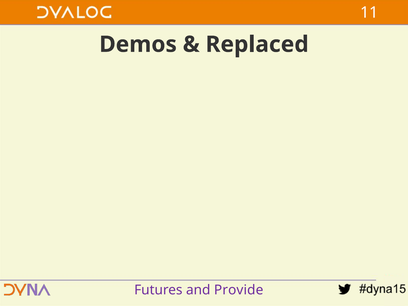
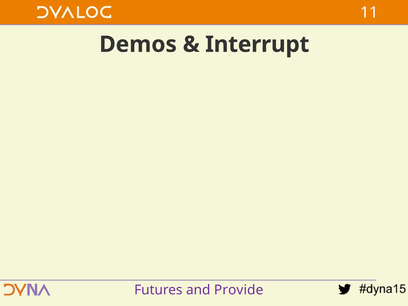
Replaced: Replaced -> Interrupt (257, 44)
